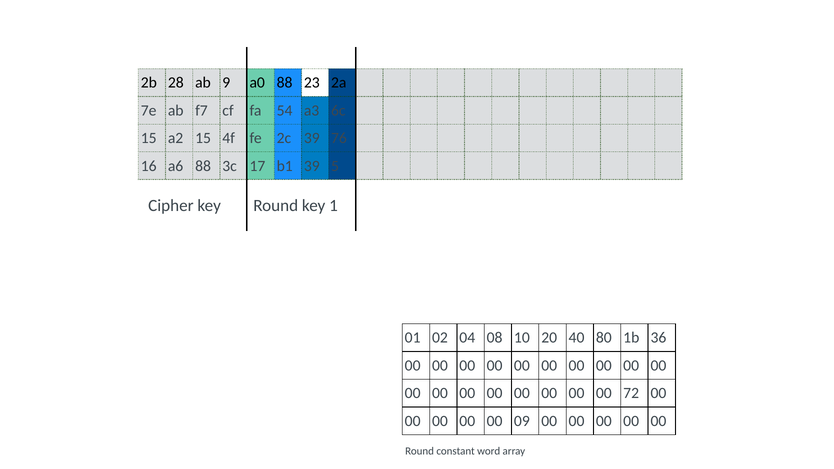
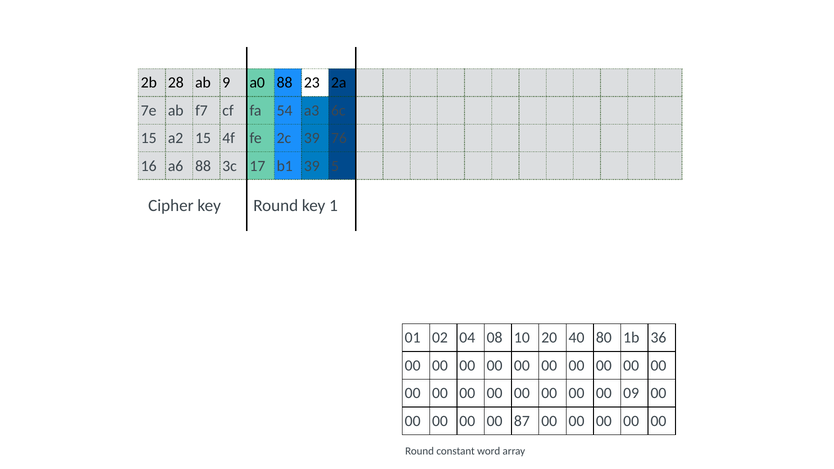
72: 72 -> 09 (631, 393)
09: 09 -> 87 (522, 421)
